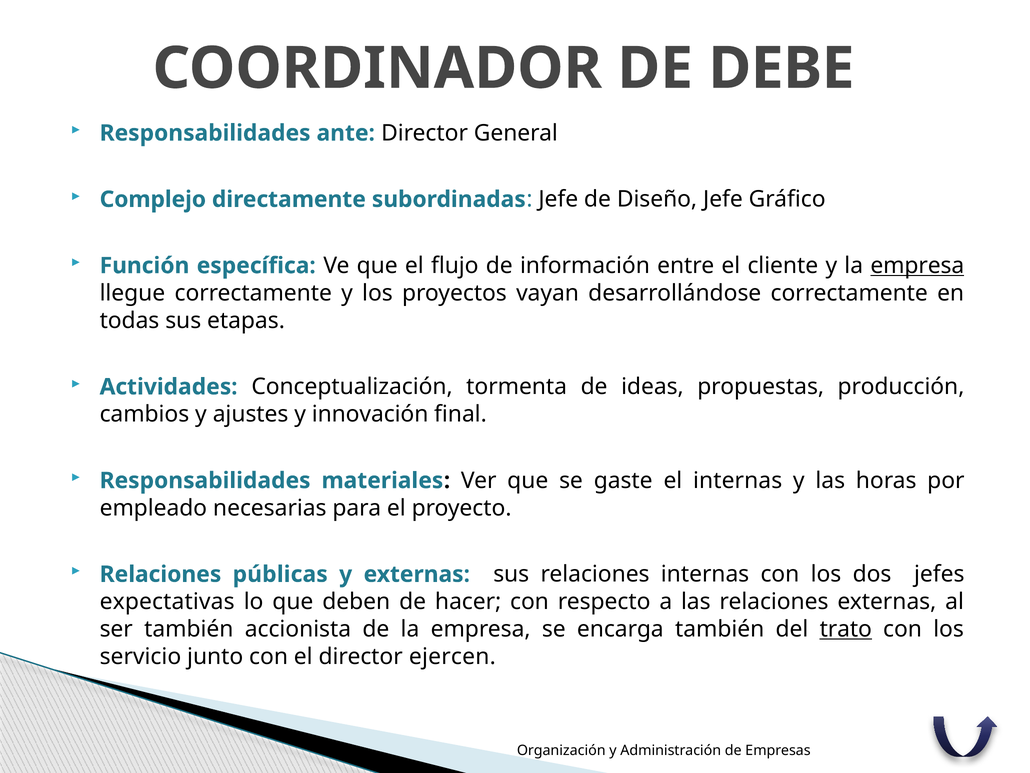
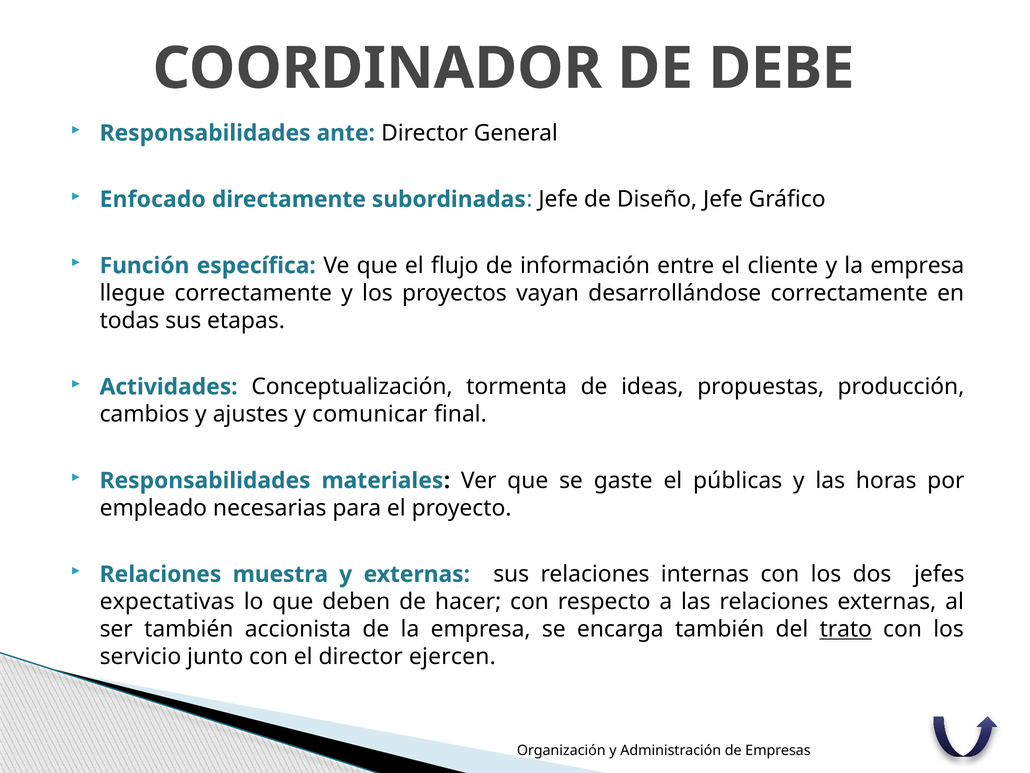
Complejo: Complejo -> Enfocado (153, 199)
empresa underline: present -> none (917, 266)
innovación: innovación -> comunicar (370, 414)
el internas: internas -> públicas (738, 480)
públicas: públicas -> muestra (280, 574)
